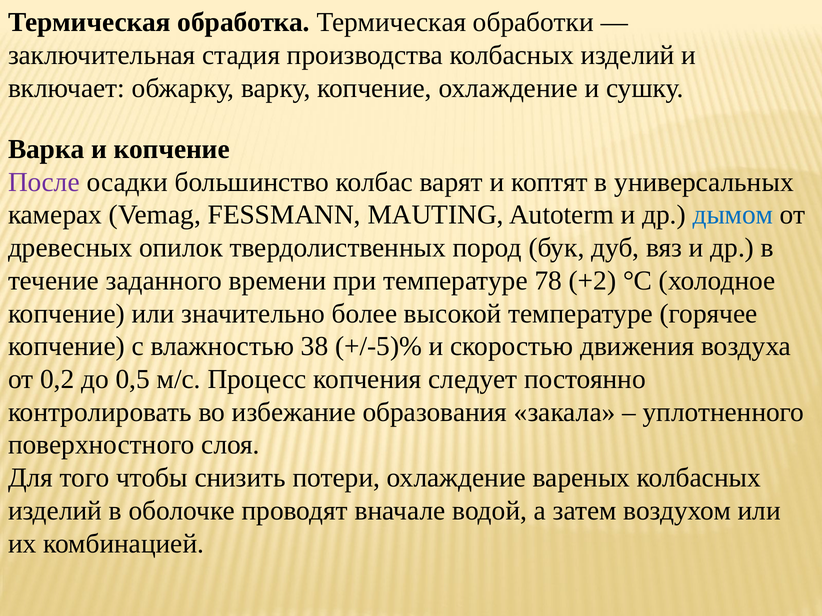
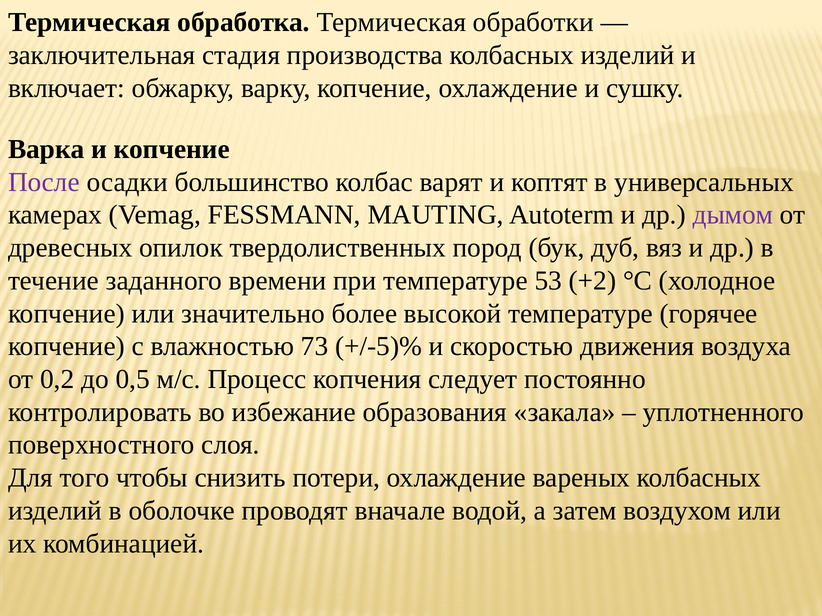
дымом colour: blue -> purple (733, 215)
78: 78 -> 53 (548, 281)
38: 38 -> 73 (315, 347)
